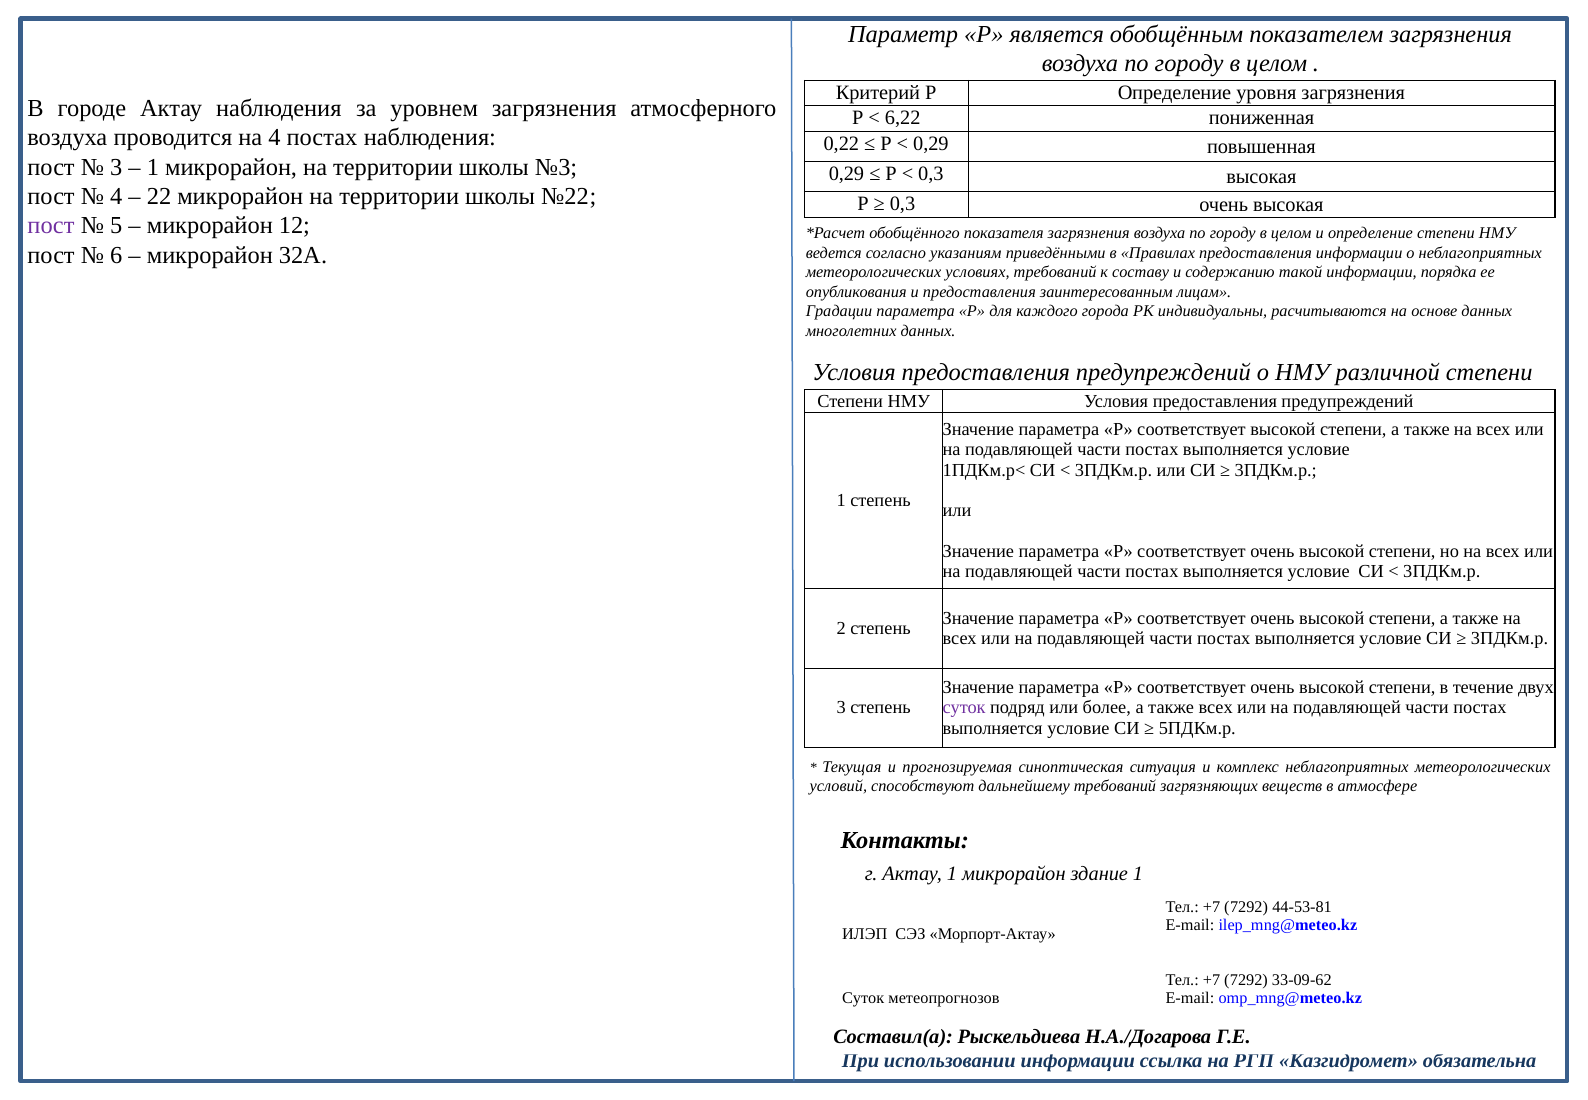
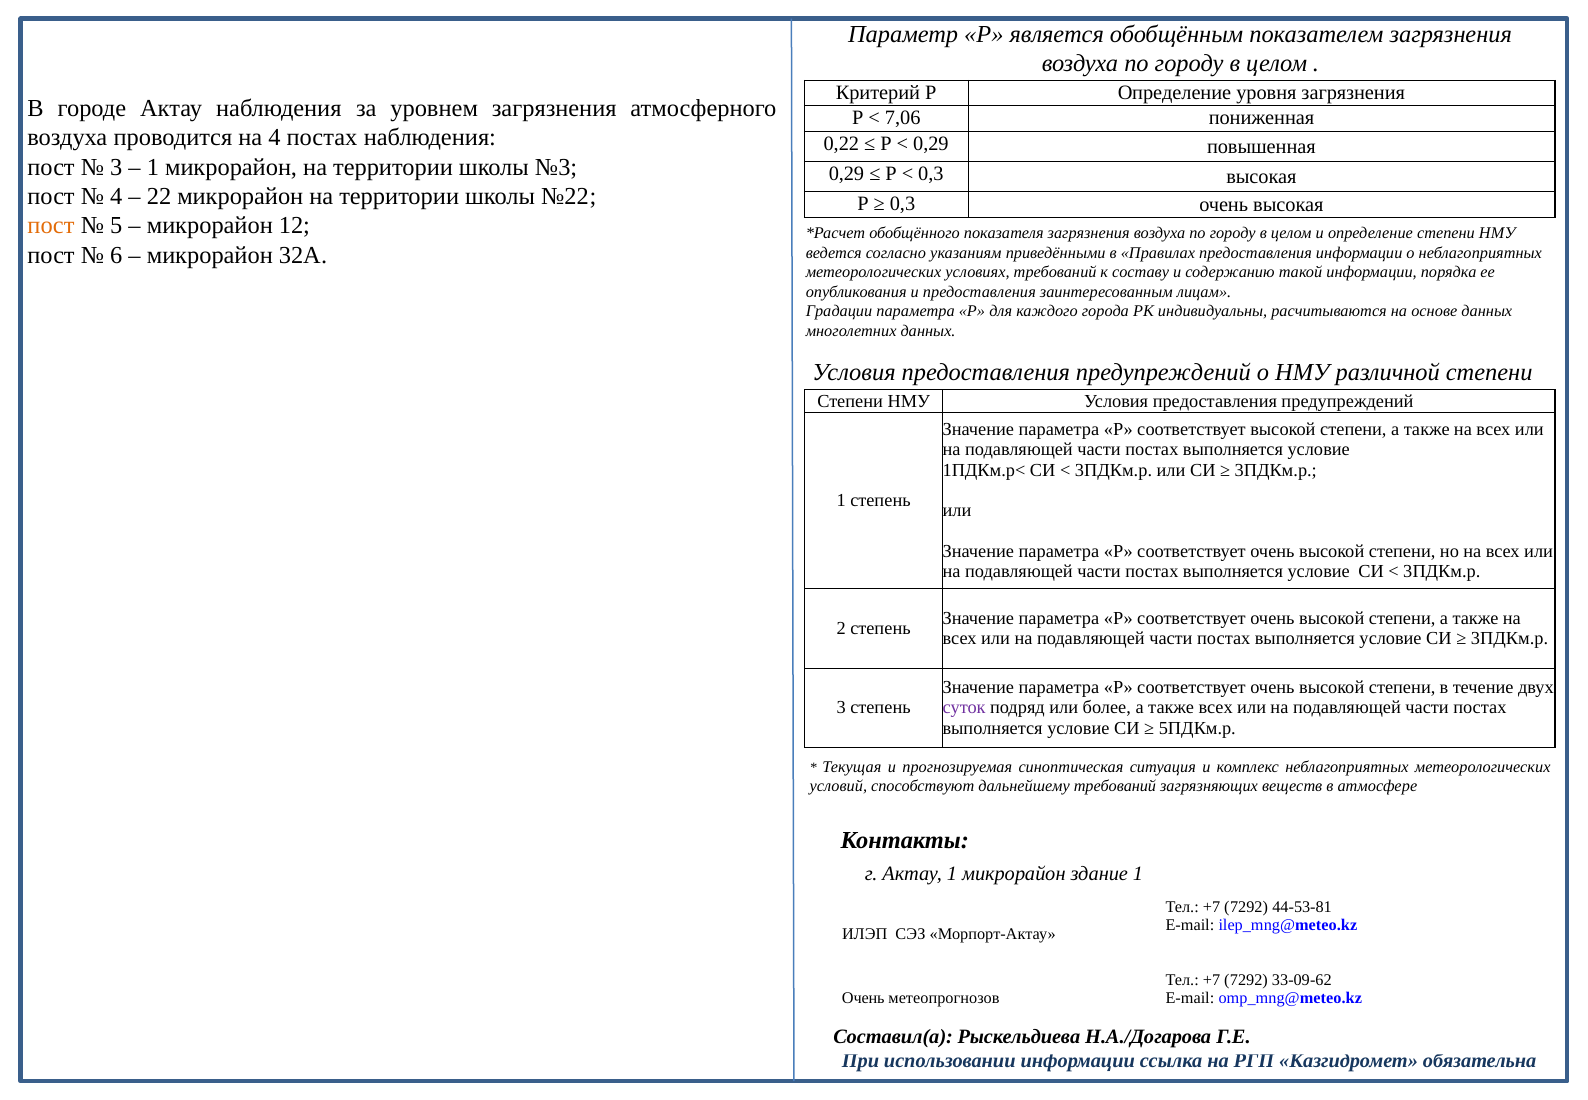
6,22: 6,22 -> 7,06 (903, 118)
пост colour: purple -> orange (51, 226)
Суток: Суток -> Очень (863, 998)
